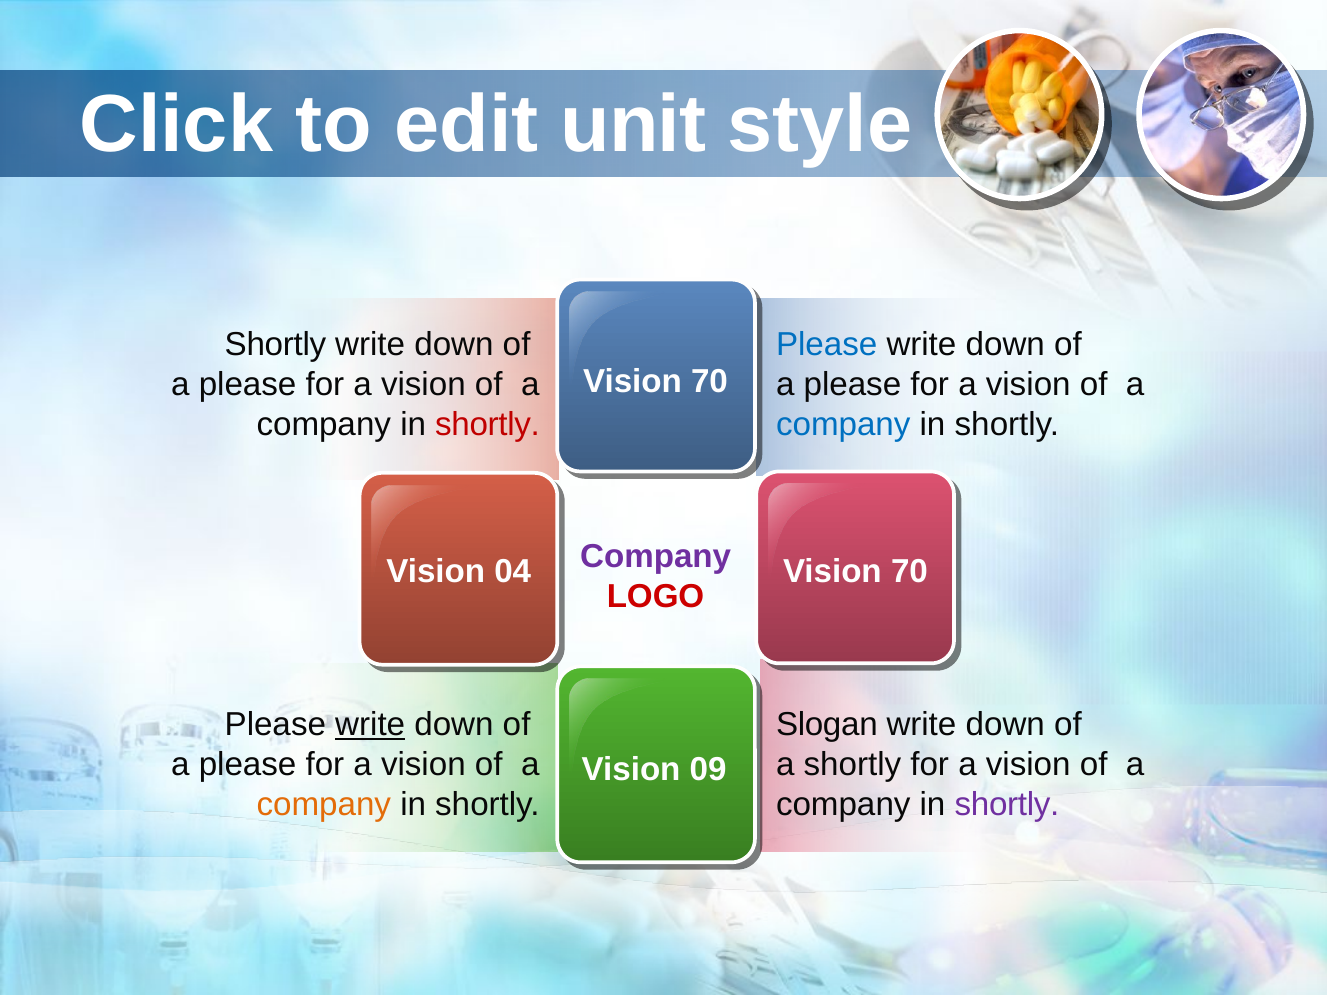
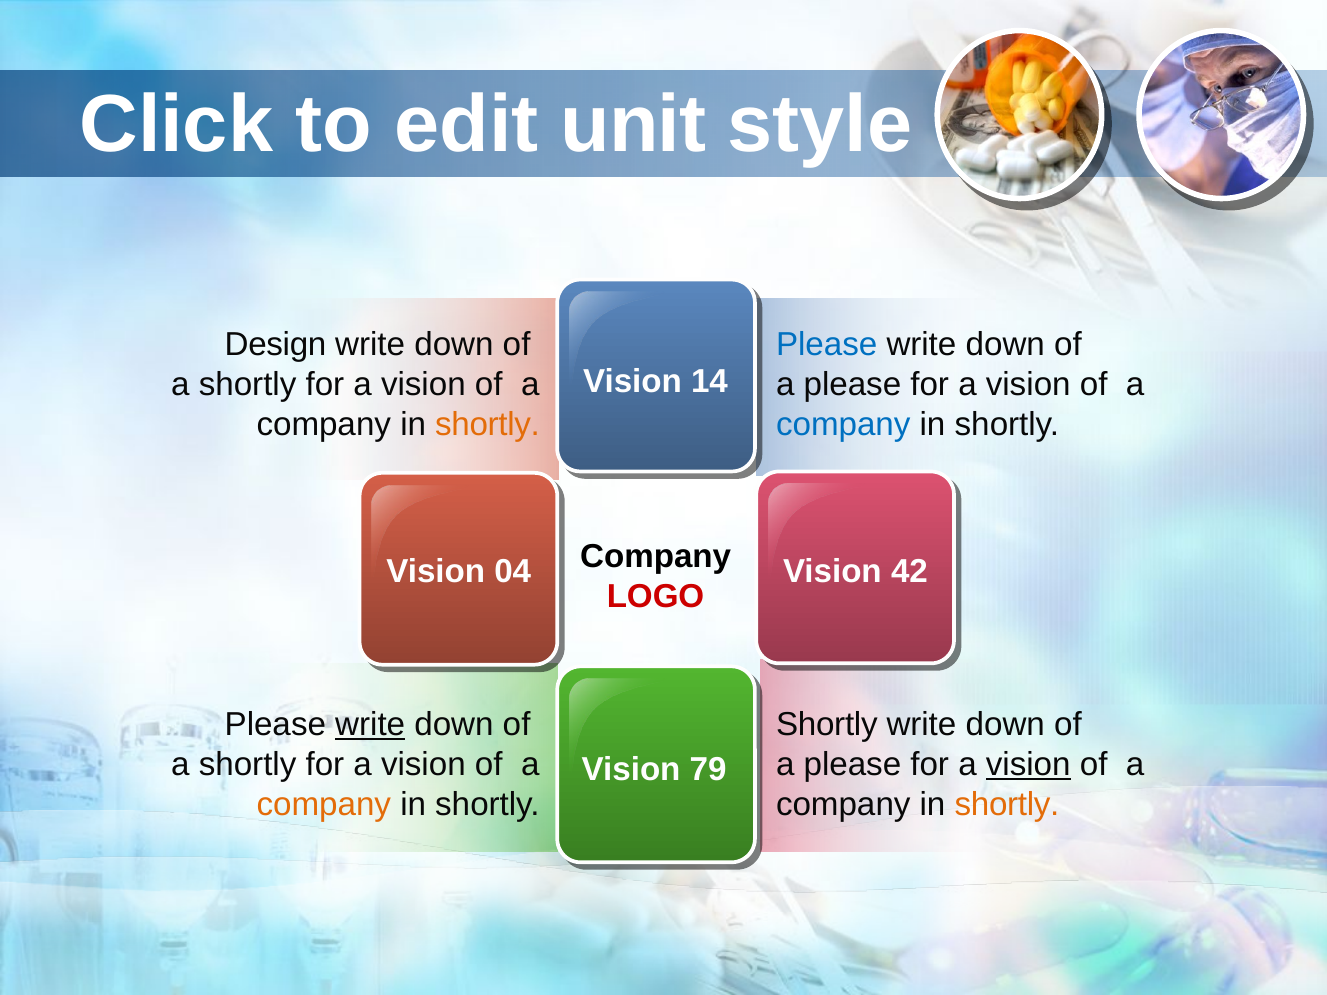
Shortly: Shortly -> Design (276, 345)
70: 70 -> 14 (710, 381)
please: please -> shortly (248, 385)
shortly colour: red -> orange (488, 425)
Company colour: purple -> black (656, 557)
70: 70 -> 42 (909, 572)
Slogan: Slogan -> Shortly (827, 725)
please: please -> shortly (248, 765)
shortly: shortly -> please (852, 765)
vision underline: none -> present (1028, 765)
09: 09 -> 79 (708, 770)
shortly colour: purple -> orange (1007, 805)
